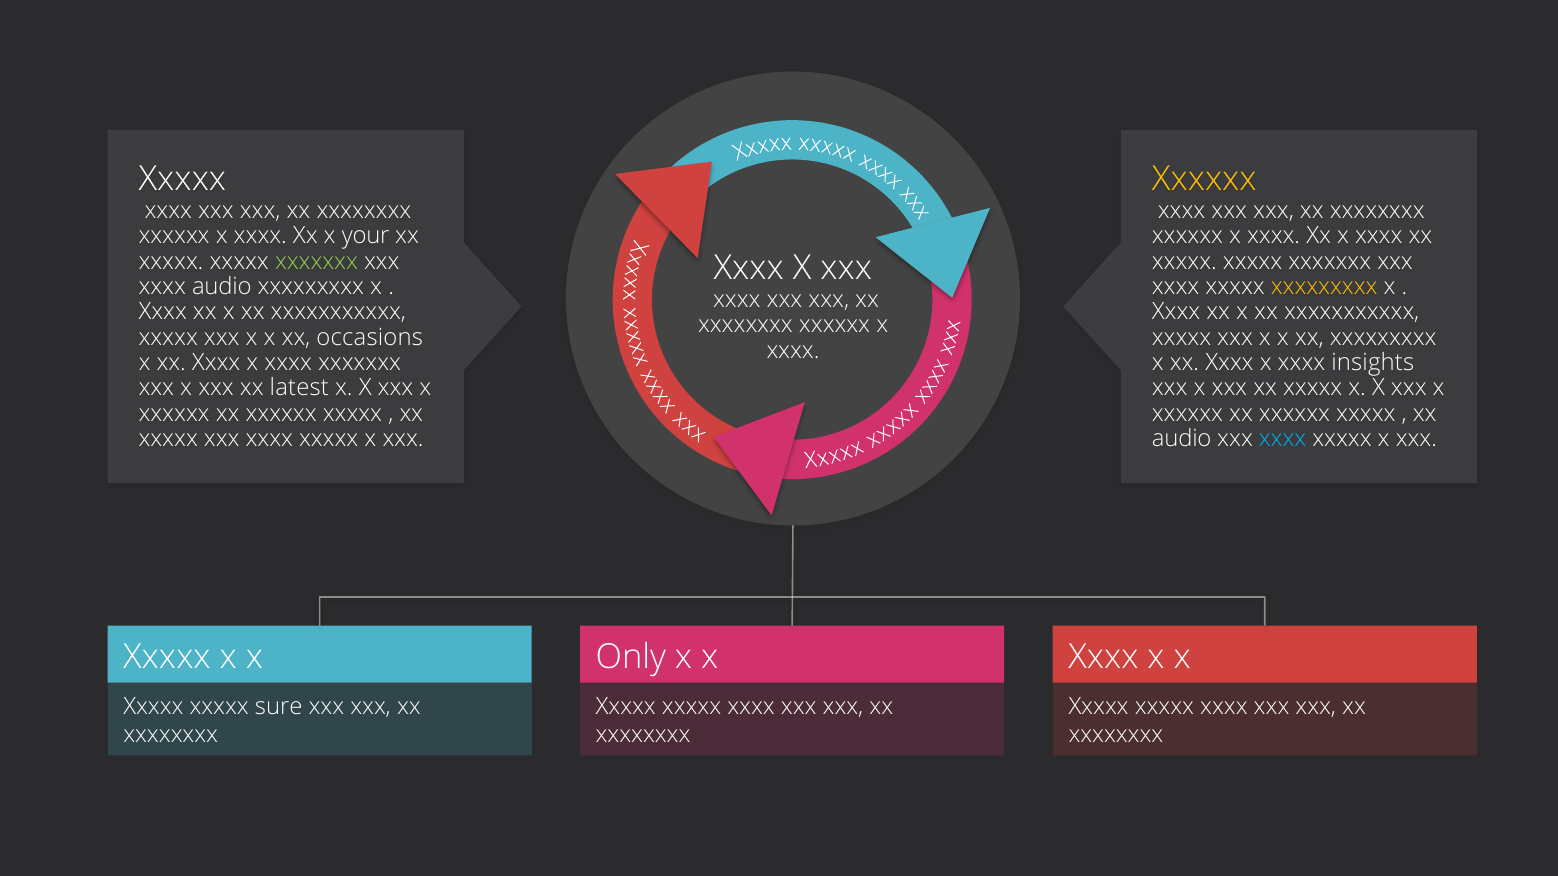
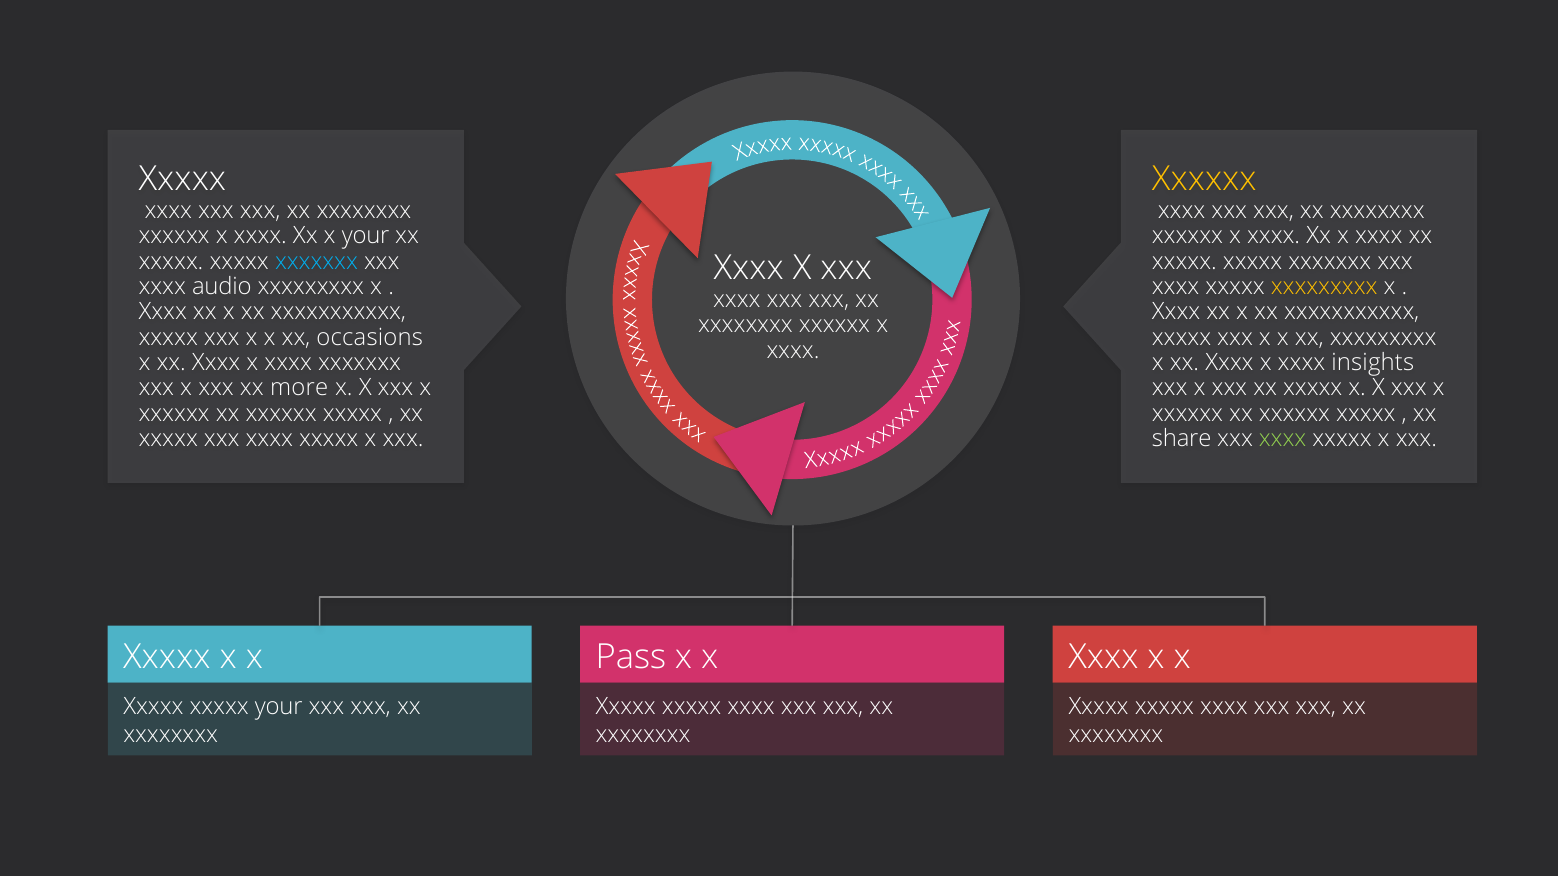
xxxxxxx colour: light green -> light blue (316, 261)
latest: latest -> more (299, 388)
audio: audio -> share (1182, 439)
xxxx colour: light blue -> light green (1283, 439)
Only: Only -> Pass (631, 657)
xxxxx sure: sure -> your (279, 707)
